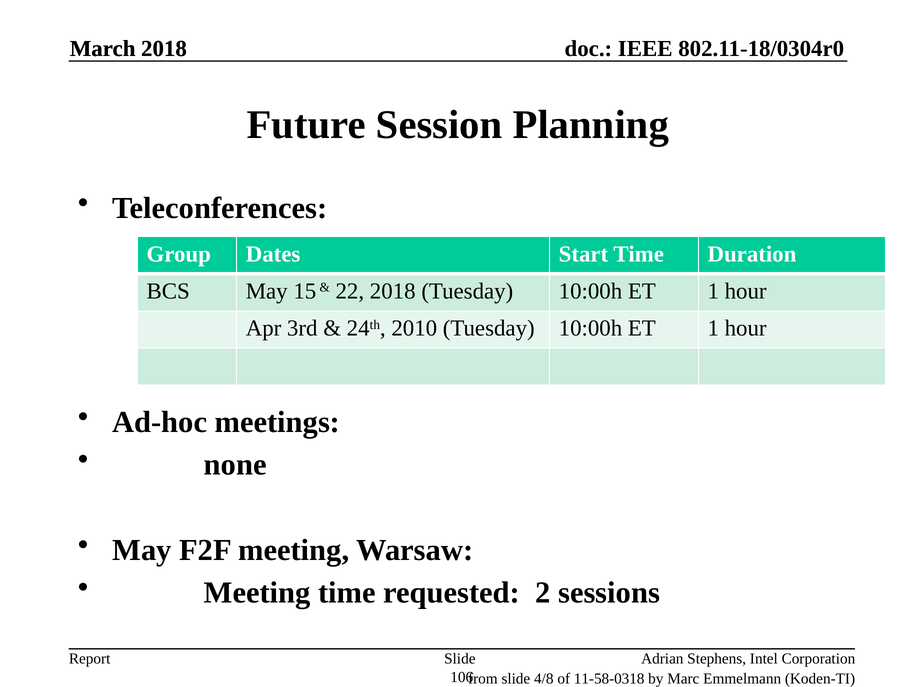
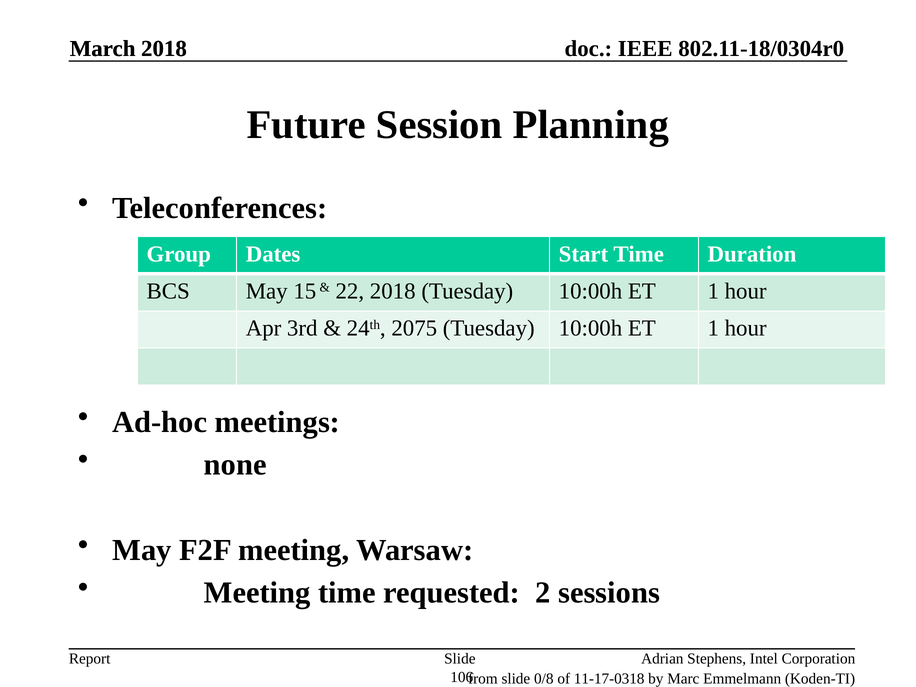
2010: 2010 -> 2075 (414, 328)
4/8: 4/8 -> 0/8 (544, 679)
11-58-0318: 11-58-0318 -> 11-17-0318 (609, 679)
